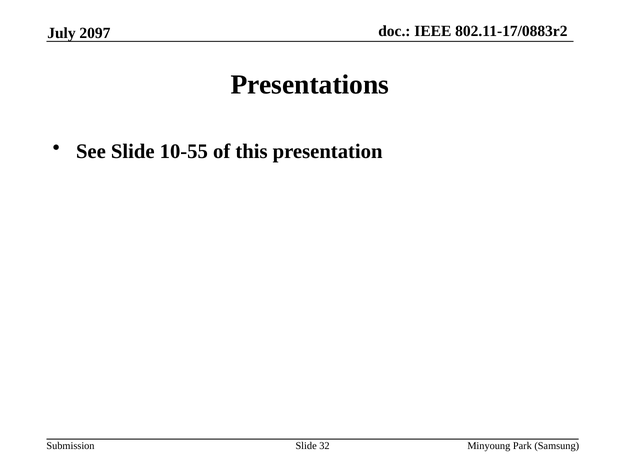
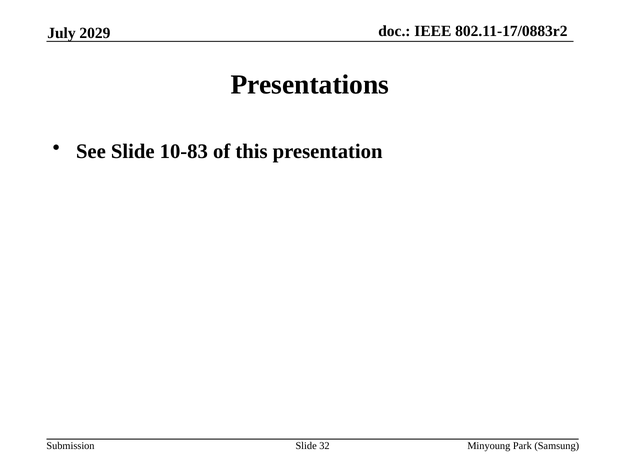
2097: 2097 -> 2029 (95, 33)
10-55: 10-55 -> 10-83 (184, 151)
